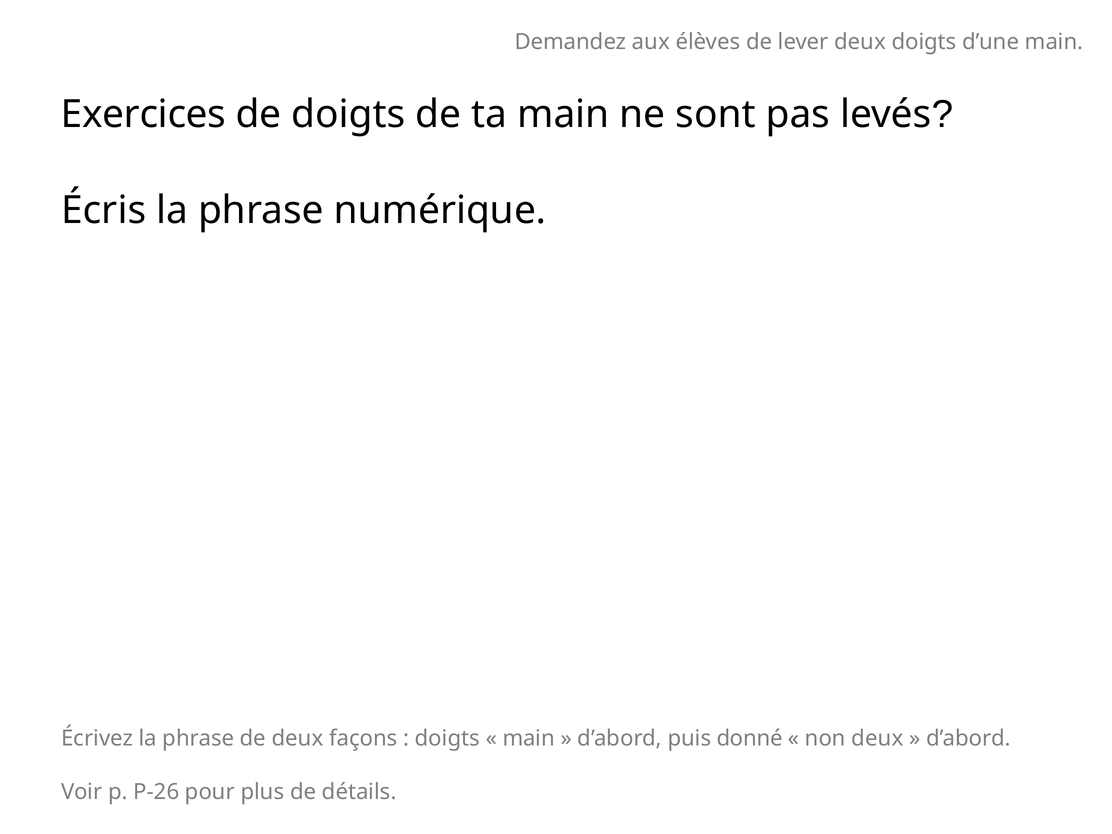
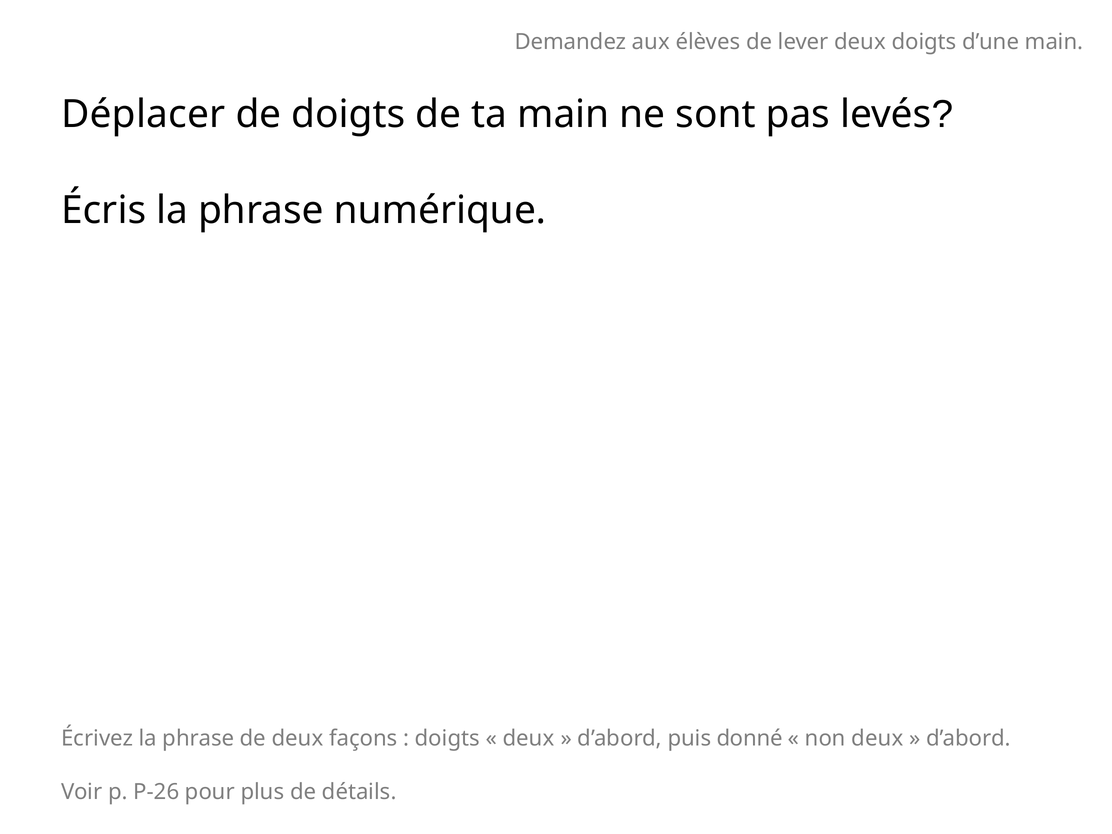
Exercices: Exercices -> Déplacer (143, 114)
main: main -> deux (529, 738)
